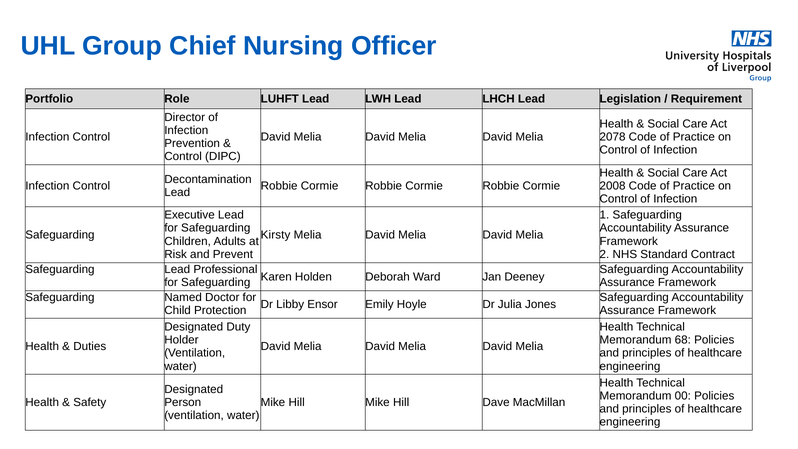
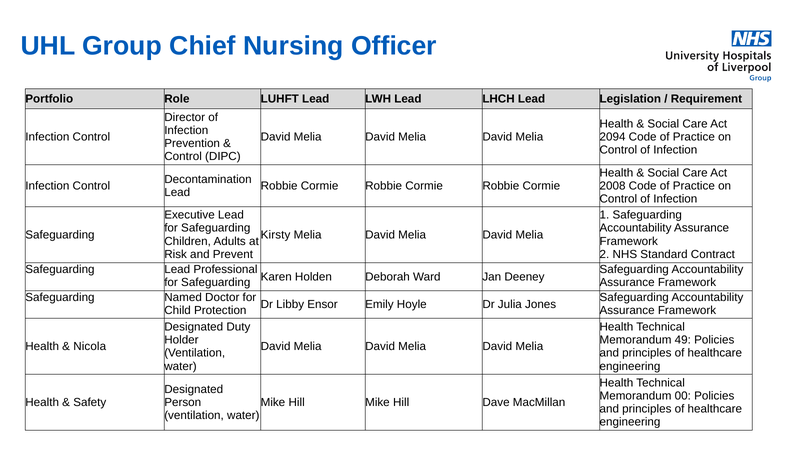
2078: 2078 -> 2094 (613, 137)
68: 68 -> 49 (683, 340)
Duties: Duties -> Nicola (90, 346)
